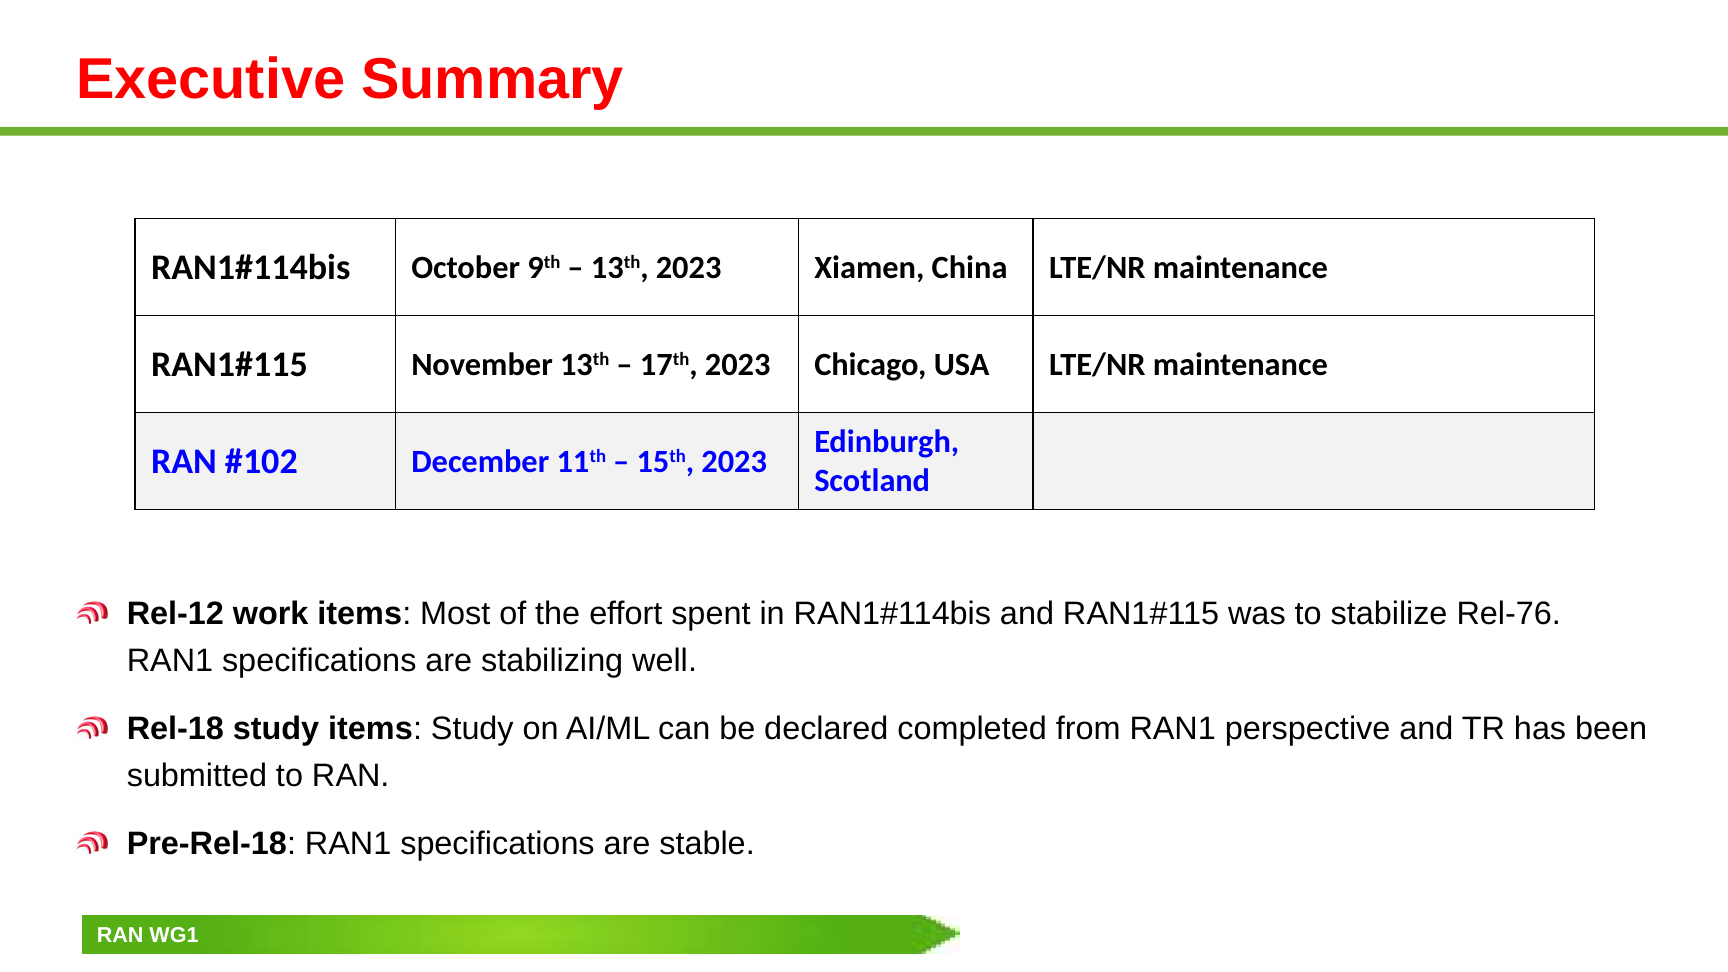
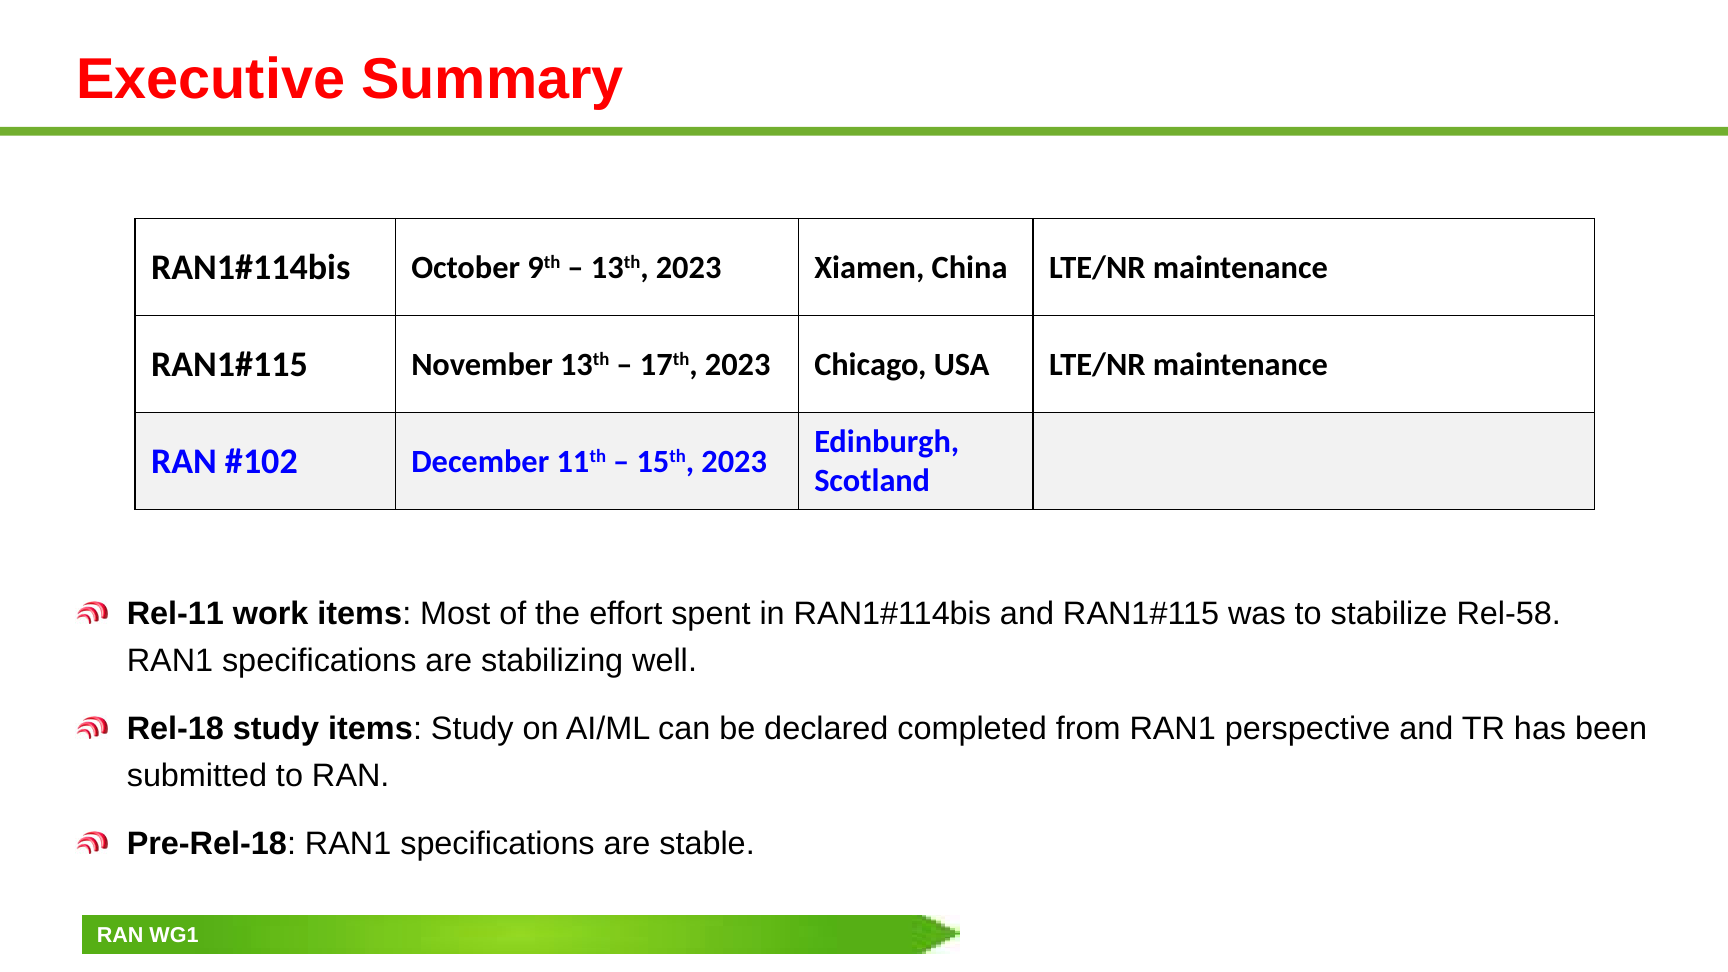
Rel-12: Rel-12 -> Rel-11 (175, 614)
Rel-76: Rel-76 -> Rel-58 (1509, 614)
